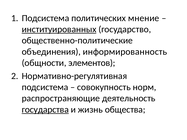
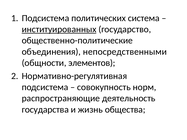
мнение: мнение -> система (144, 18)
информированность: информированность -> непосредственными (125, 52)
государства underline: present -> none (45, 110)
